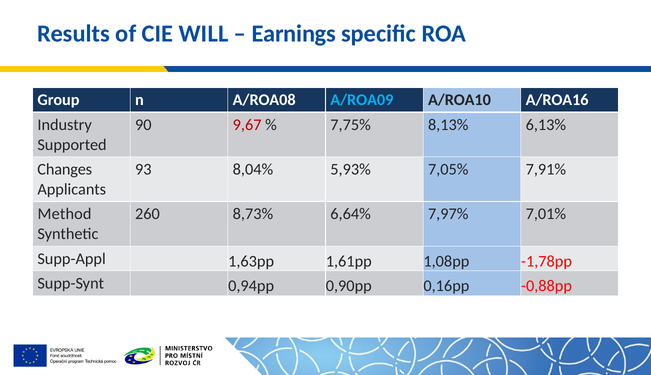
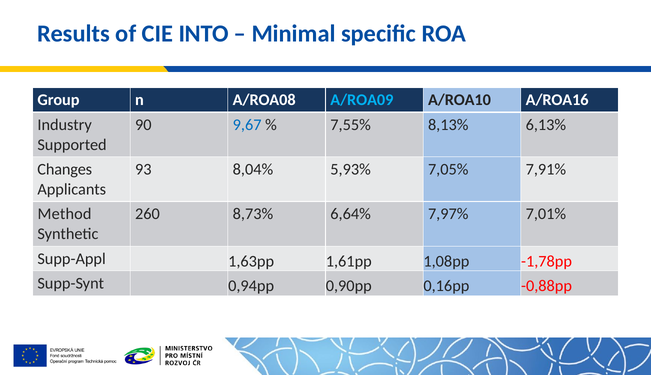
WILL: WILL -> INTO (204, 34)
Earnings: Earnings -> Minimal (294, 34)
9,67 colour: red -> blue (247, 125)
7,75%: 7,75% -> 7,55% (351, 125)
